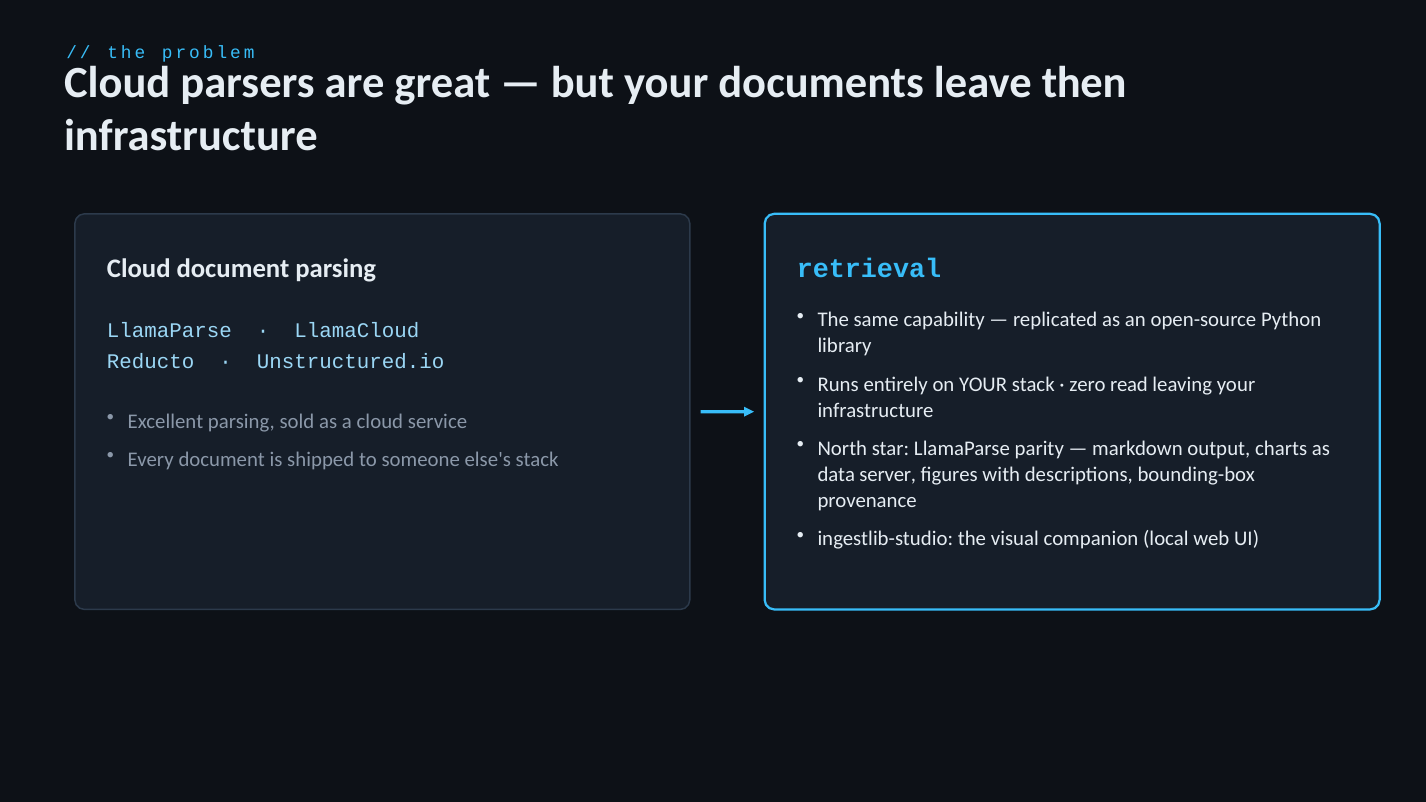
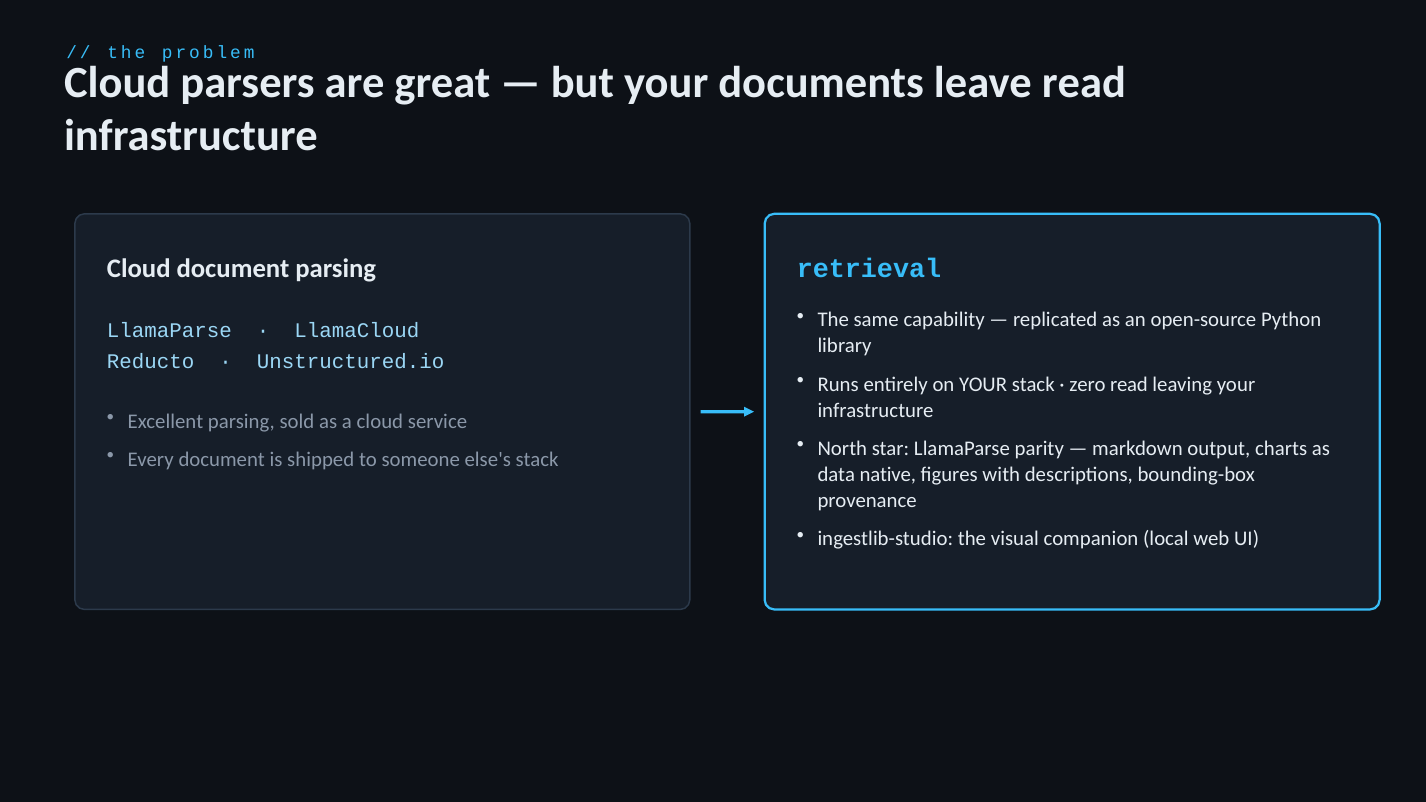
leave then: then -> read (1084, 83)
server: server -> native (888, 475)
